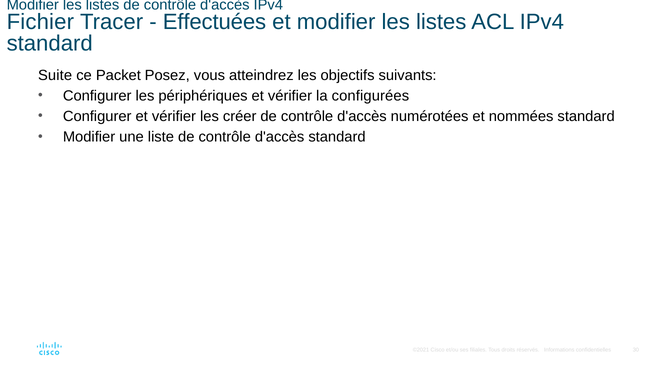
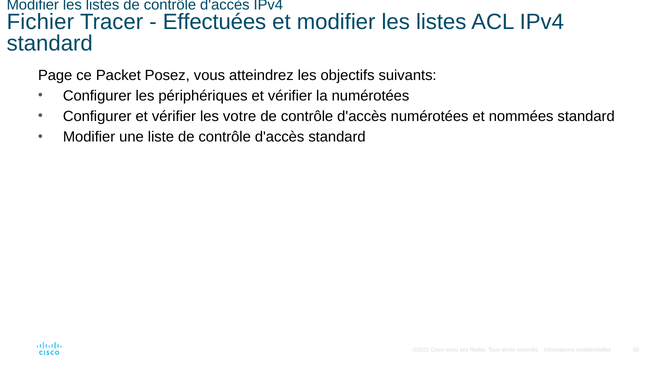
Suite: Suite -> Page (55, 75)
la configurées: configurées -> numérotées (370, 96)
créer: créer -> votre (240, 117)
